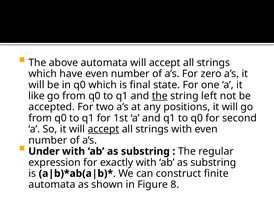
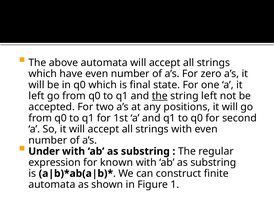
like: like -> left (36, 96)
accept underline: present -> none (103, 129)
exactly: exactly -> known (117, 163)
8: 8 -> 1 (175, 185)
